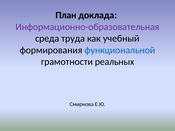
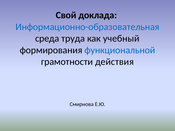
План: План -> Свой (66, 15)
Информационно-образовательная colour: purple -> blue (87, 27)
реальных: реальных -> действия (114, 62)
